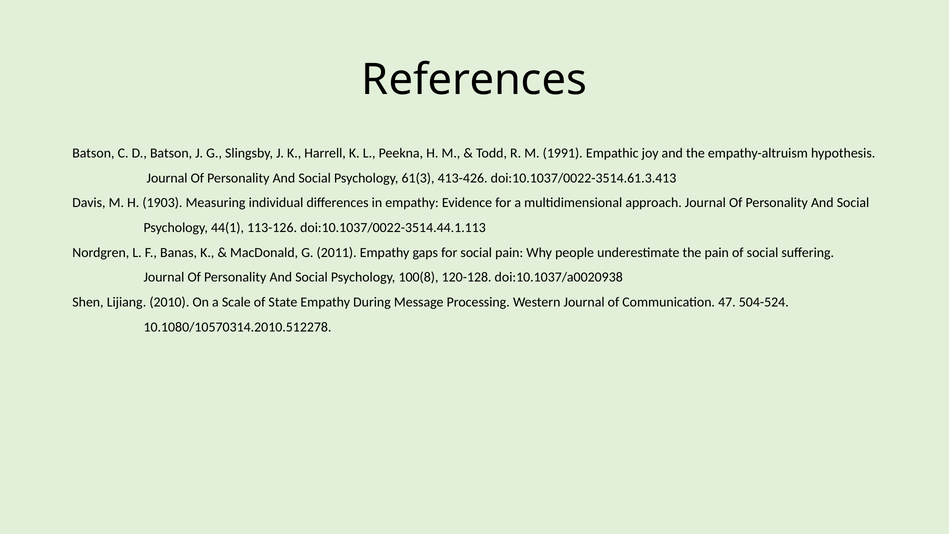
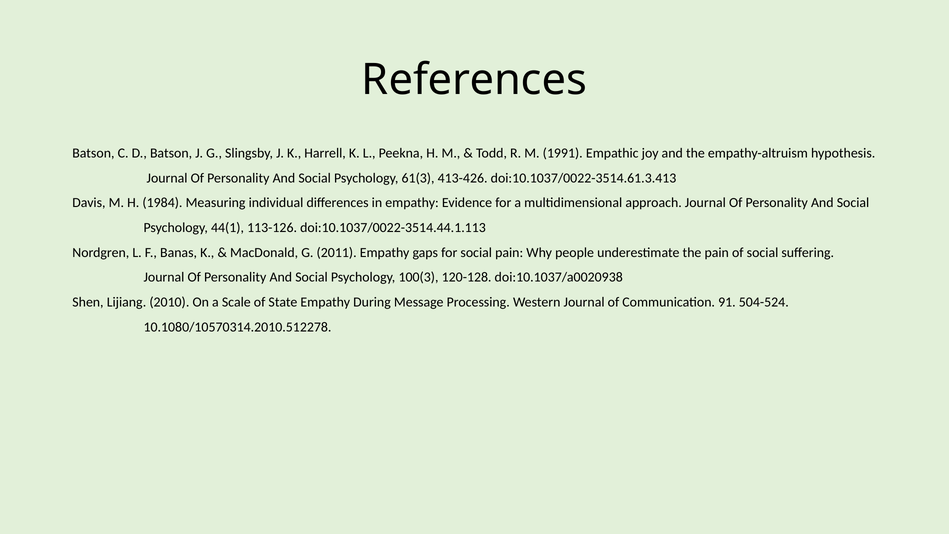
1903: 1903 -> 1984 (162, 203)
100(8: 100(8 -> 100(3 (418, 277)
47: 47 -> 91 (727, 302)
